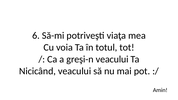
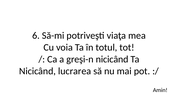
greşi-n veacului: veacului -> nicicând (112, 59)
Nicicând veacului: veacului -> lucrarea (75, 71)
